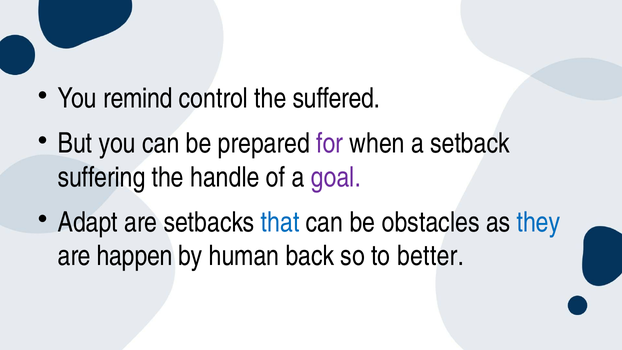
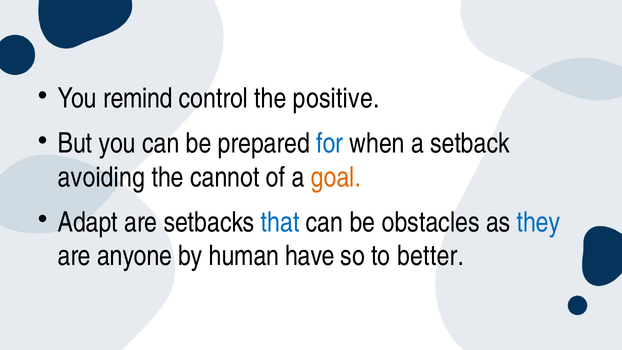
suffered: suffered -> positive (336, 98)
for colour: purple -> blue (330, 143)
suffering: suffering -> avoiding (101, 177)
handle: handle -> cannot (225, 177)
goal colour: purple -> orange (336, 177)
happen: happen -> anyone (135, 256)
back: back -> have (310, 256)
